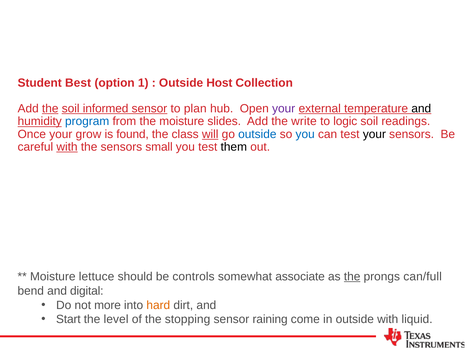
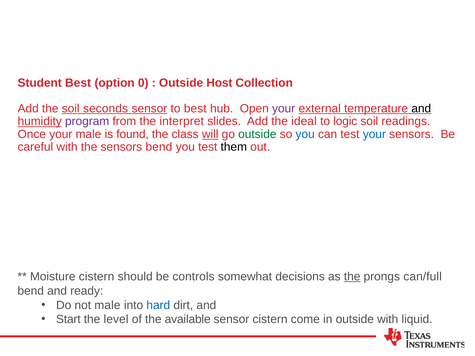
1: 1 -> 0 (143, 83)
the underline: present -> none (50, 109)
informed: informed -> seconds (106, 109)
to plan: plan -> best (195, 109)
program colour: blue -> purple (87, 121)
the moisture: moisture -> interpret (182, 121)
write: write -> ideal (304, 121)
your grow: grow -> male (88, 134)
outside colour: blue -> green (257, 134)
your colour: black -> blue (374, 134)
with underline: present -> none (67, 147)
sensors small: small -> bend (159, 147)
Moisture lettuce: lettuce -> cistern (97, 277)
associate: associate -> decisions (300, 277)
digital: digital -> ready (87, 291)
not more: more -> male (107, 305)
hard colour: orange -> blue (158, 305)
stopping: stopping -> available (188, 320)
sensor raining: raining -> cistern (270, 320)
